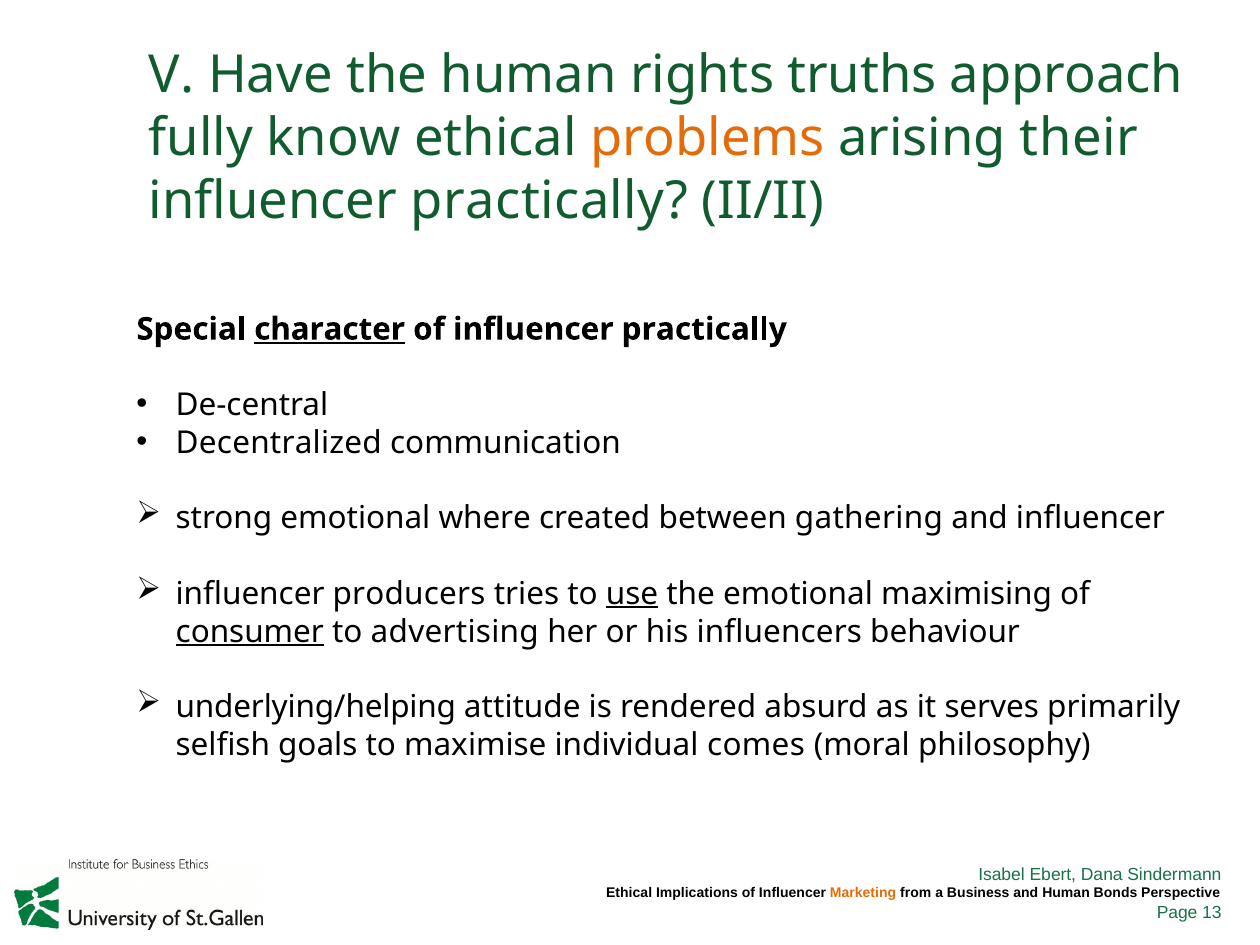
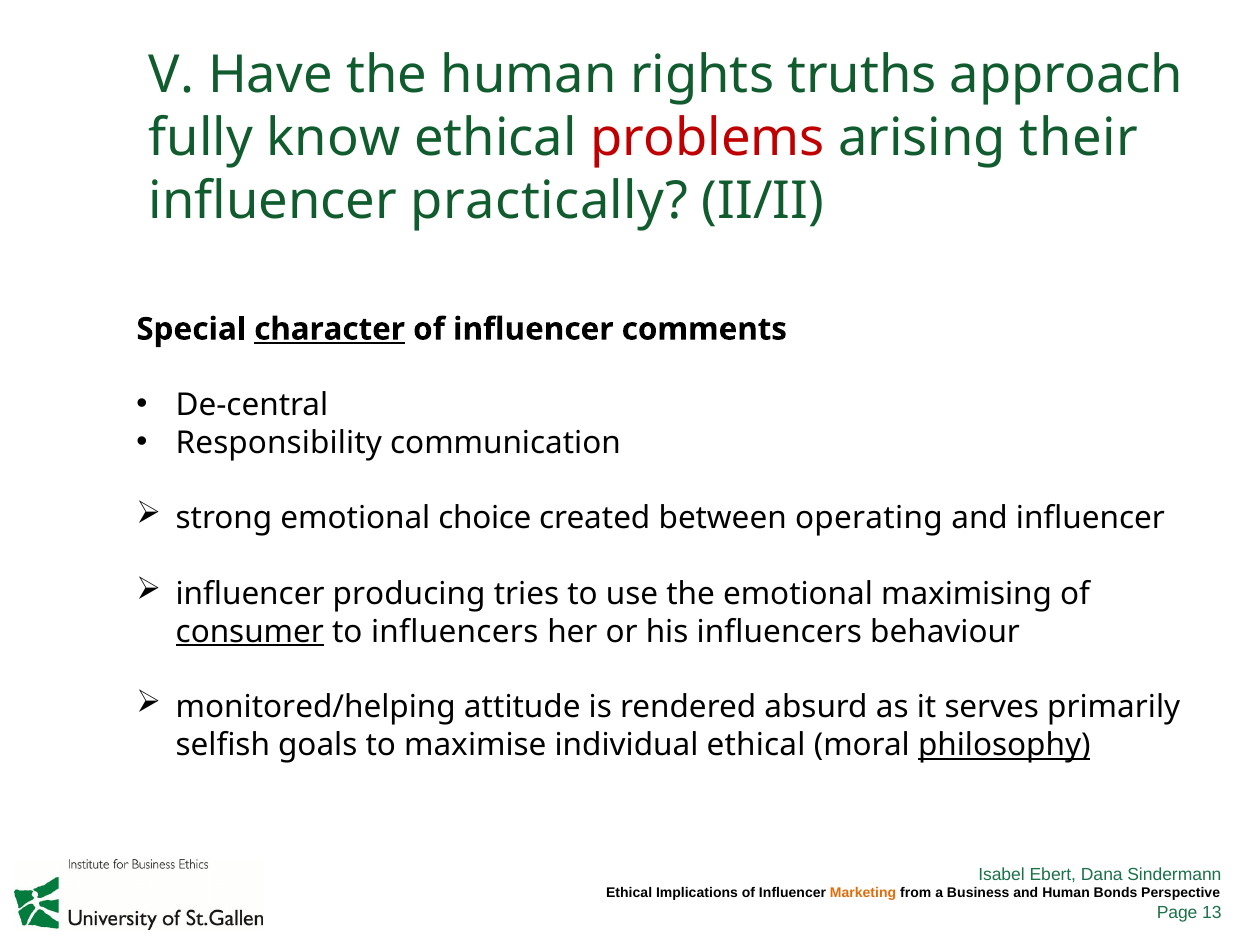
problems colour: orange -> red (707, 138)
of influencer practically: practically -> comments (704, 329)
Decentralized: Decentralized -> Responsibility (279, 443)
where: where -> choice (485, 518)
gathering: gathering -> operating (869, 518)
producers: producers -> producing (409, 594)
use underline: present -> none (632, 594)
to advertising: advertising -> influencers (455, 632)
underlying/helping: underlying/helping -> monitored/helping (316, 707)
individual comes: comes -> ethical (756, 745)
philosophy underline: none -> present (1004, 745)
